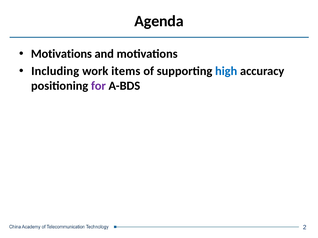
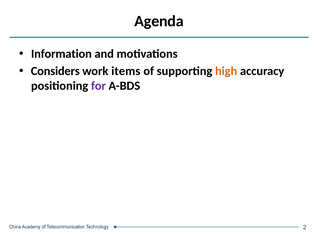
Motivations: Motivations -> Information (61, 54)
Including: Including -> Considers (55, 71)
high colour: blue -> orange (226, 71)
